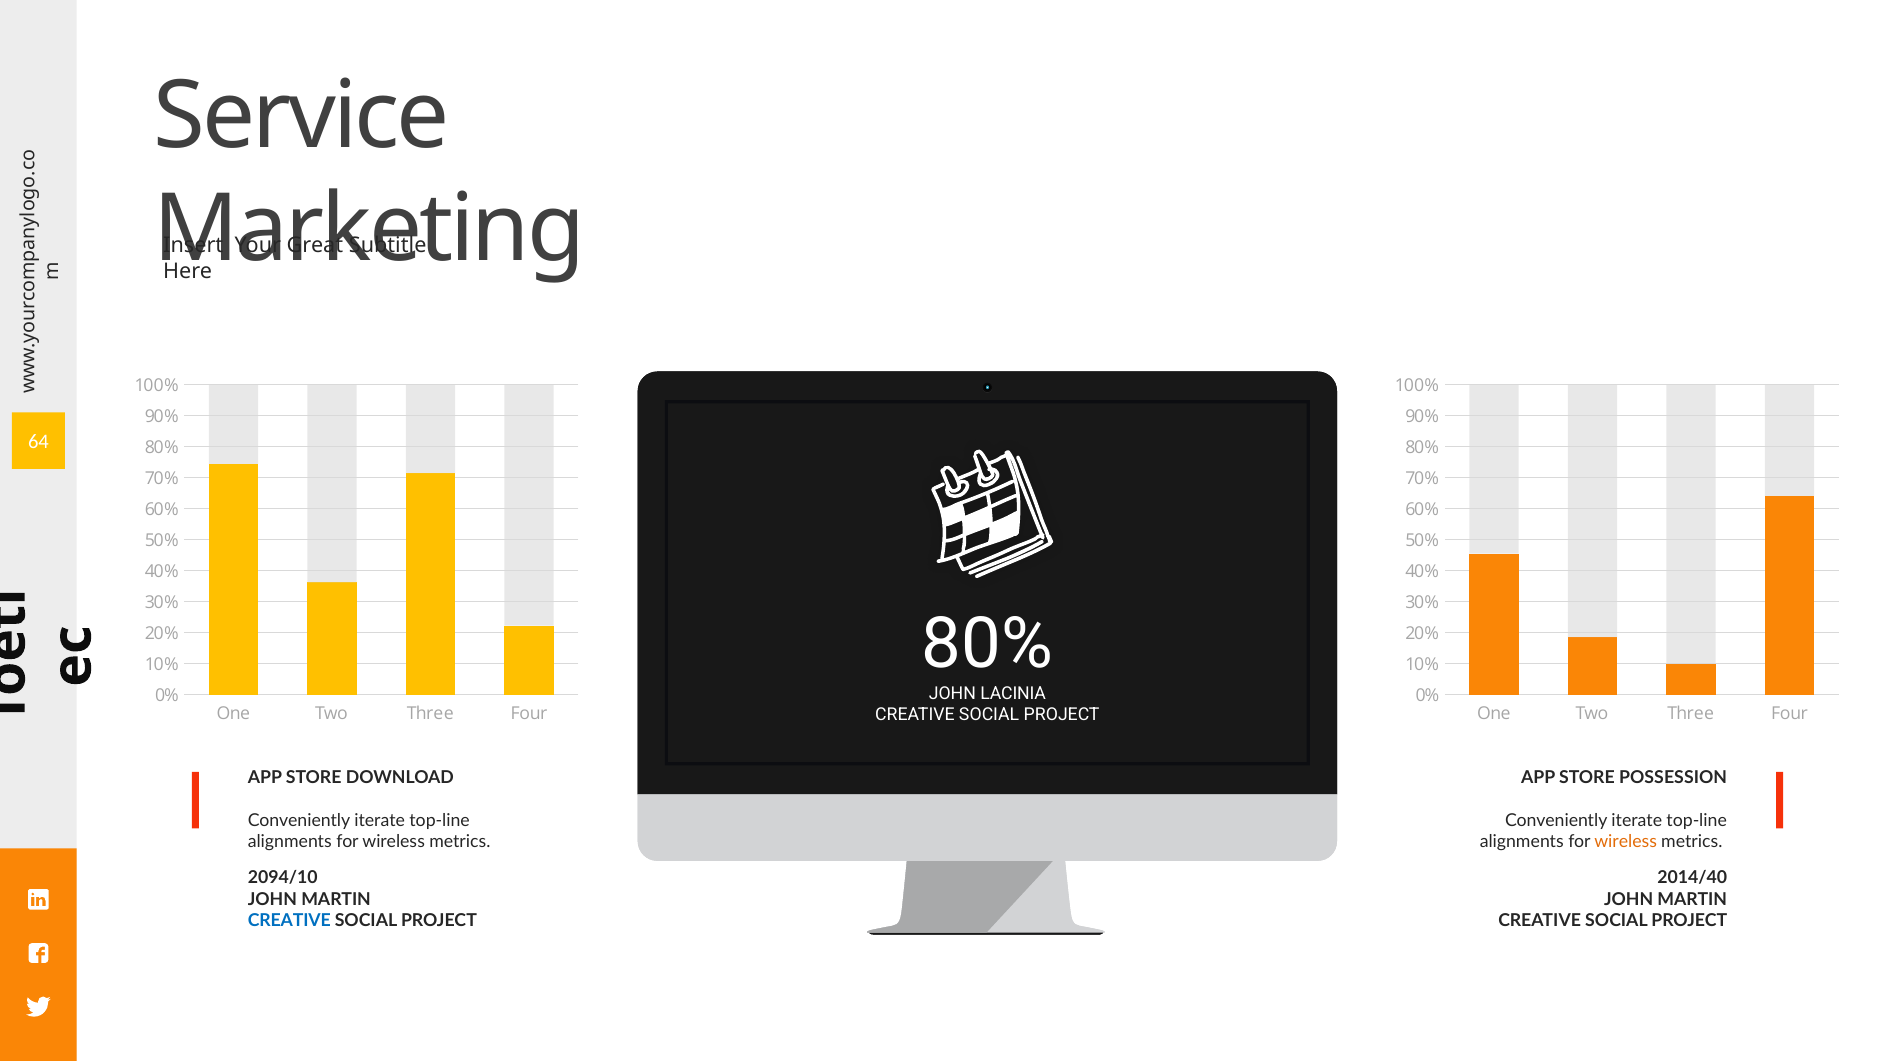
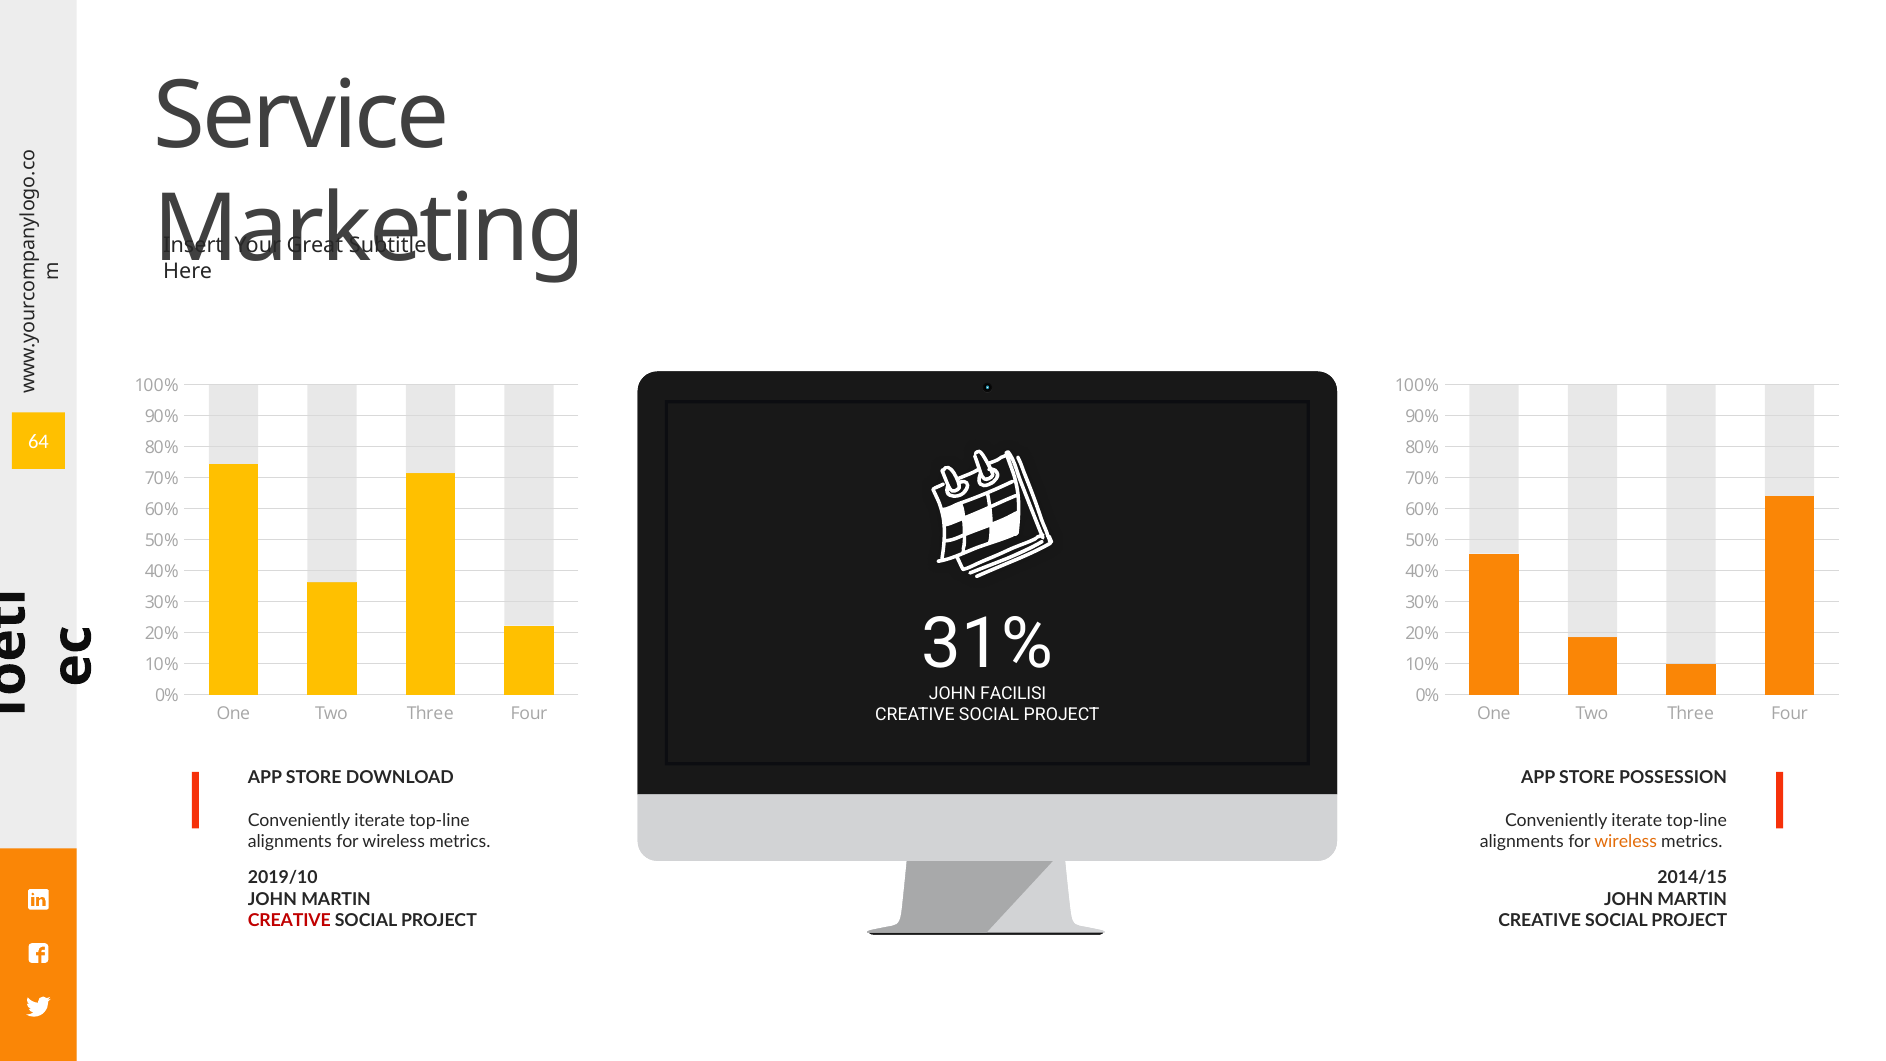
80%: 80% -> 31% (987, 644)
LACINIA: LACINIA -> FACILISI (1013, 693)
2094/10: 2094/10 -> 2019/10 (283, 878)
2014/40: 2014/40 -> 2014/15 (1692, 878)
CREATIVE colour: blue -> red (289, 920)
